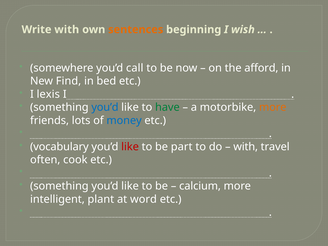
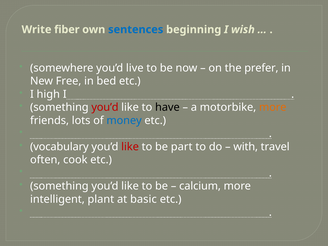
Write with: with -> fiber (67, 30)
sentences colour: orange -> blue (136, 30)
call: call -> live (135, 68)
afford: afford -> prefer (261, 68)
Find: Find -> Free (69, 81)
lexis: lexis -> high (48, 94)
you’d colour: blue -> red (105, 107)
have colour: green -> black (167, 107)
word: word -> basic (143, 199)
